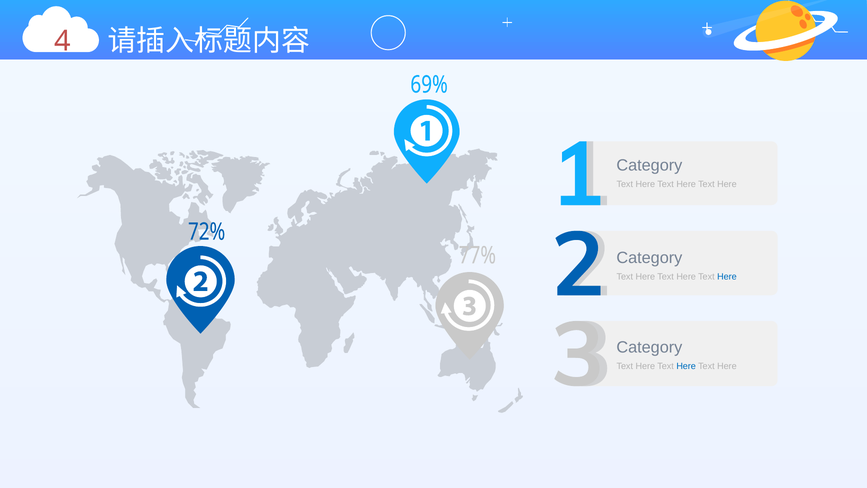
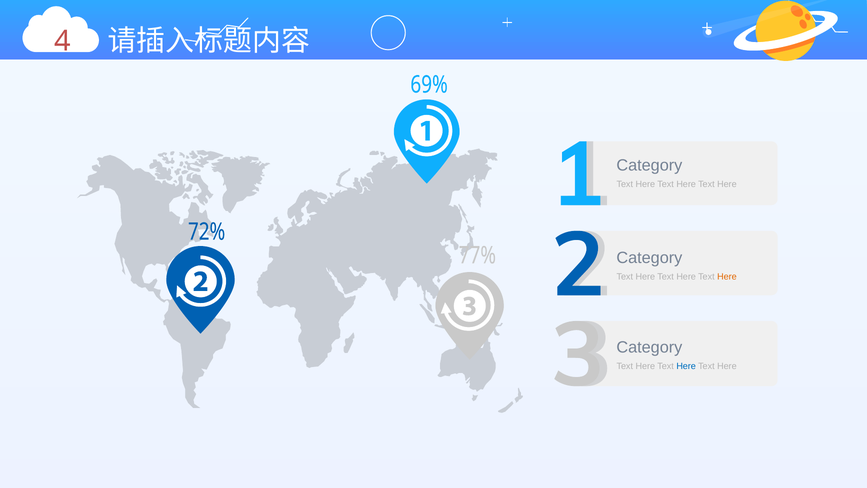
Here colour: blue -> orange (727, 276)
